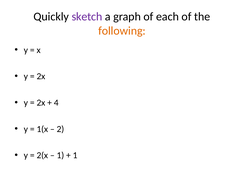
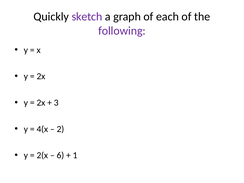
following colour: orange -> purple (122, 31)
4: 4 -> 3 (56, 103)
1(x: 1(x -> 4(x (42, 129)
1: 1 -> 6 (60, 155)
